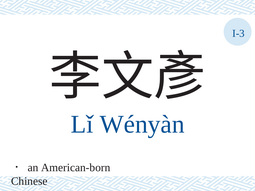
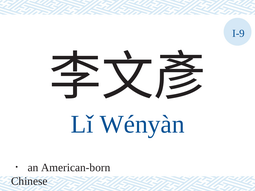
I-3: I-3 -> I-9 (239, 33)
